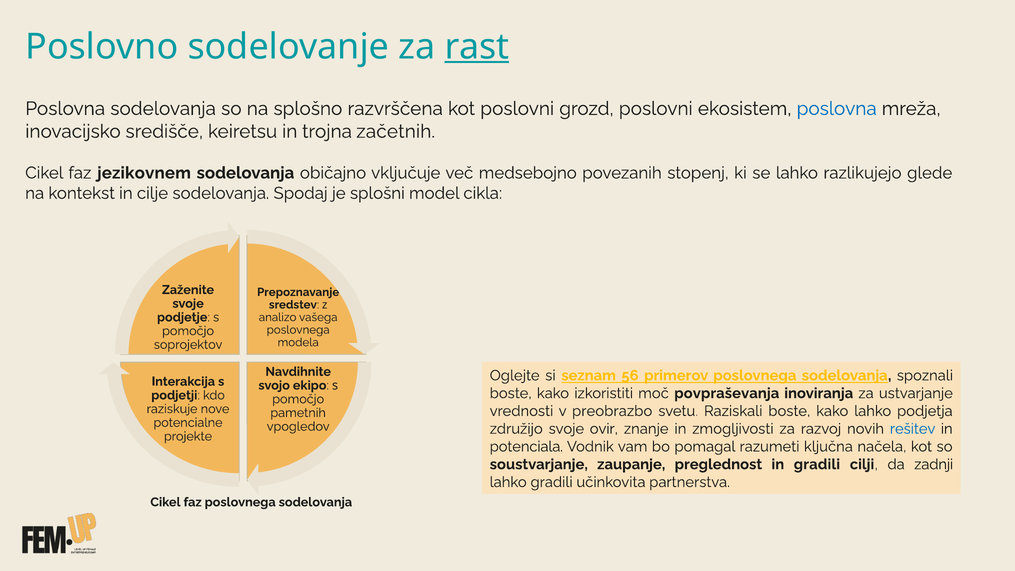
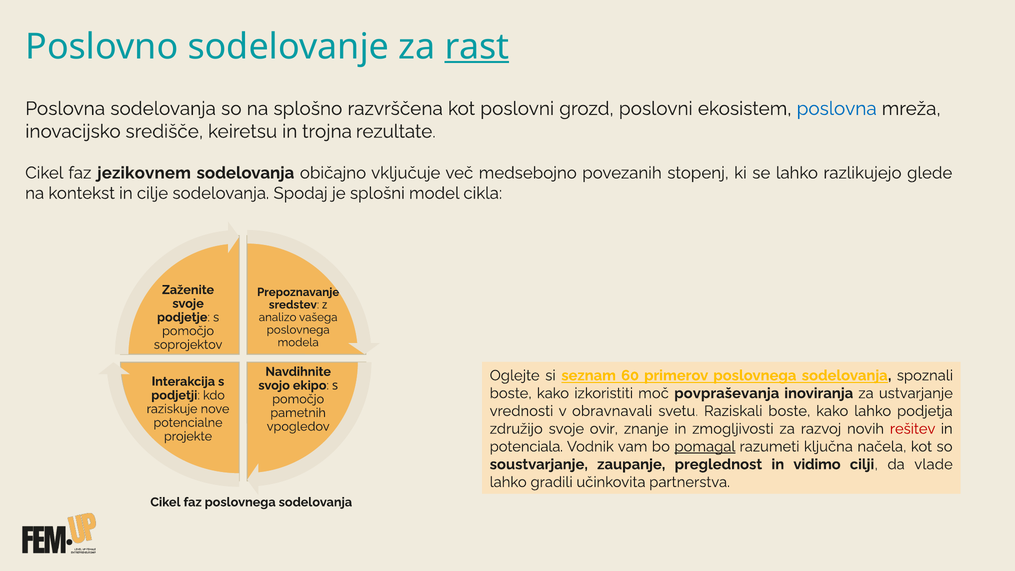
začetnih: začetnih -> rezultate (396, 131)
56: 56 -> 60 (630, 375)
preobrazbo: preobrazbo -> obravnavali (612, 411)
rešitev colour: blue -> red (913, 429)
pomagal underline: none -> present (705, 447)
in gradili: gradili -> vidimo (817, 464)
zadnji: zadnji -> vlade (934, 464)
